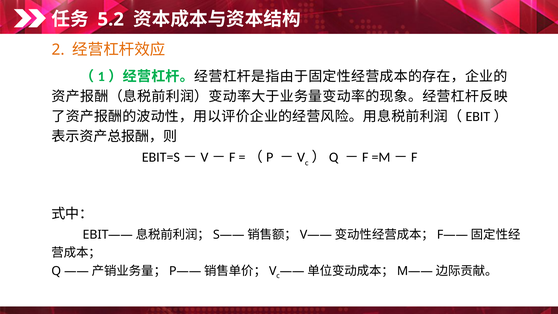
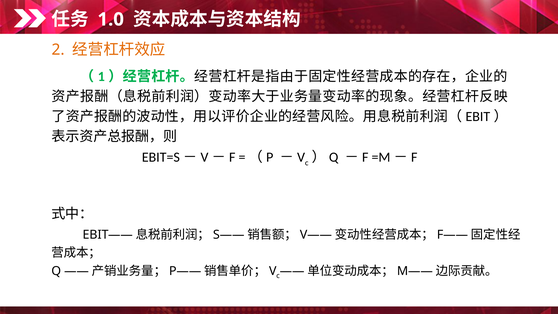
5.2: 5.2 -> 1.0 (111, 19)
